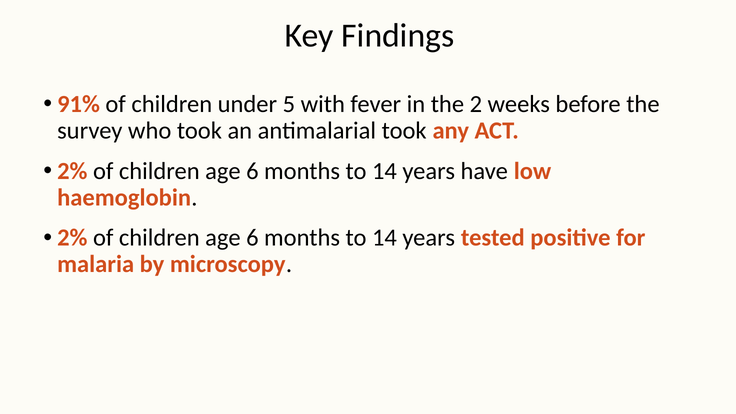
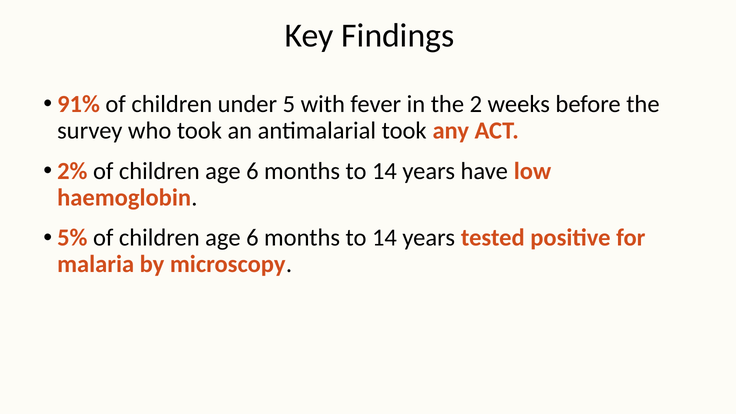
2%: 2% -> 5% (72, 238)
